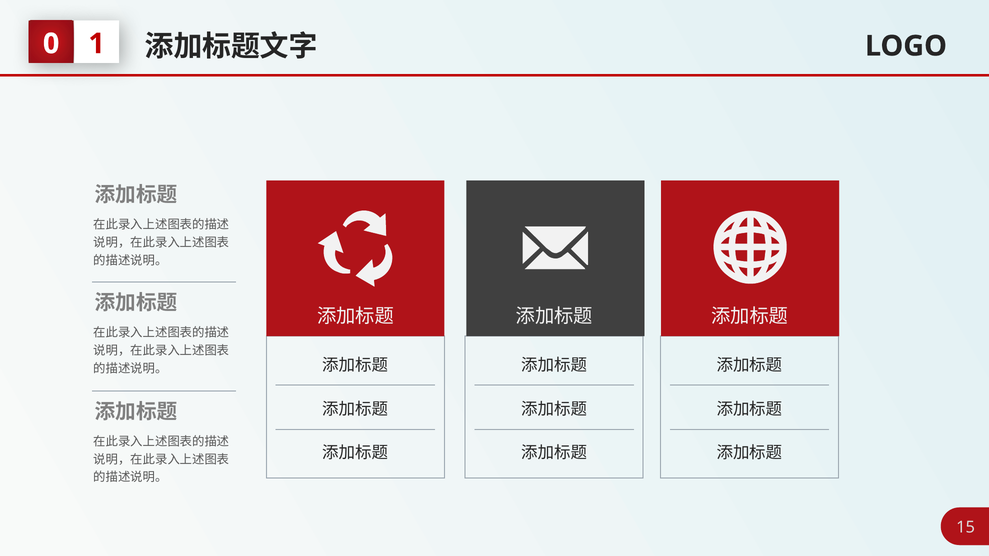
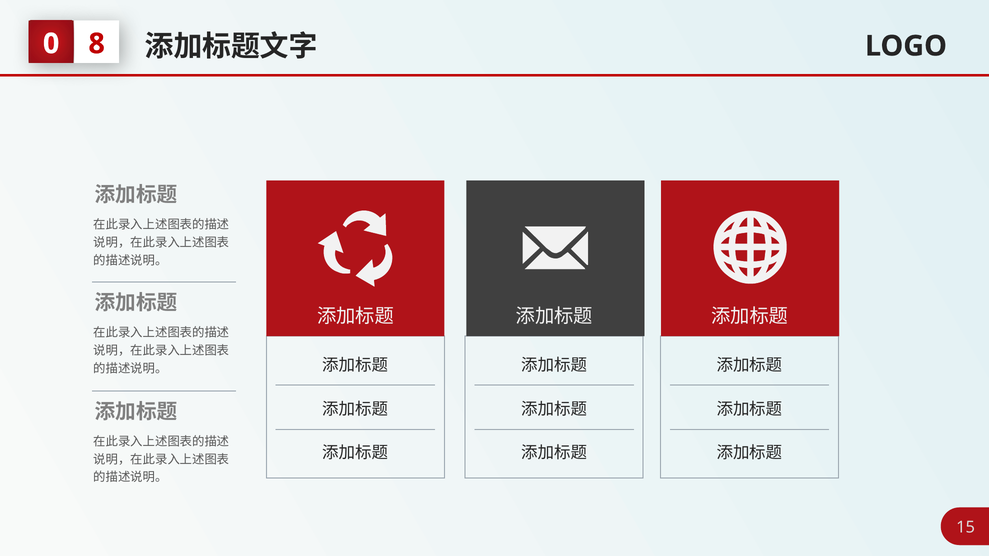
1: 1 -> 8 (97, 44)
